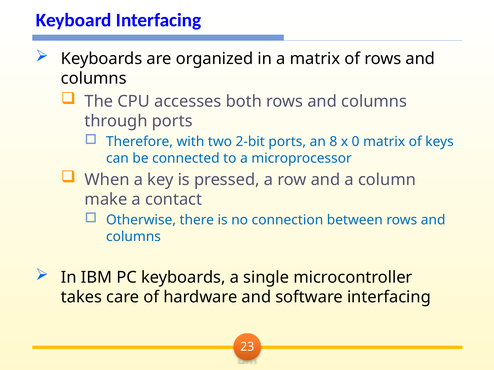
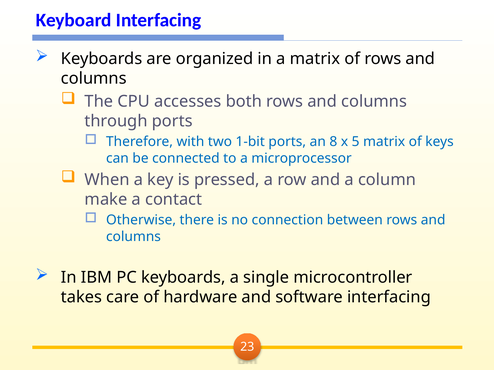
2-bit: 2-bit -> 1-bit (250, 142)
0: 0 -> 5 (356, 142)
